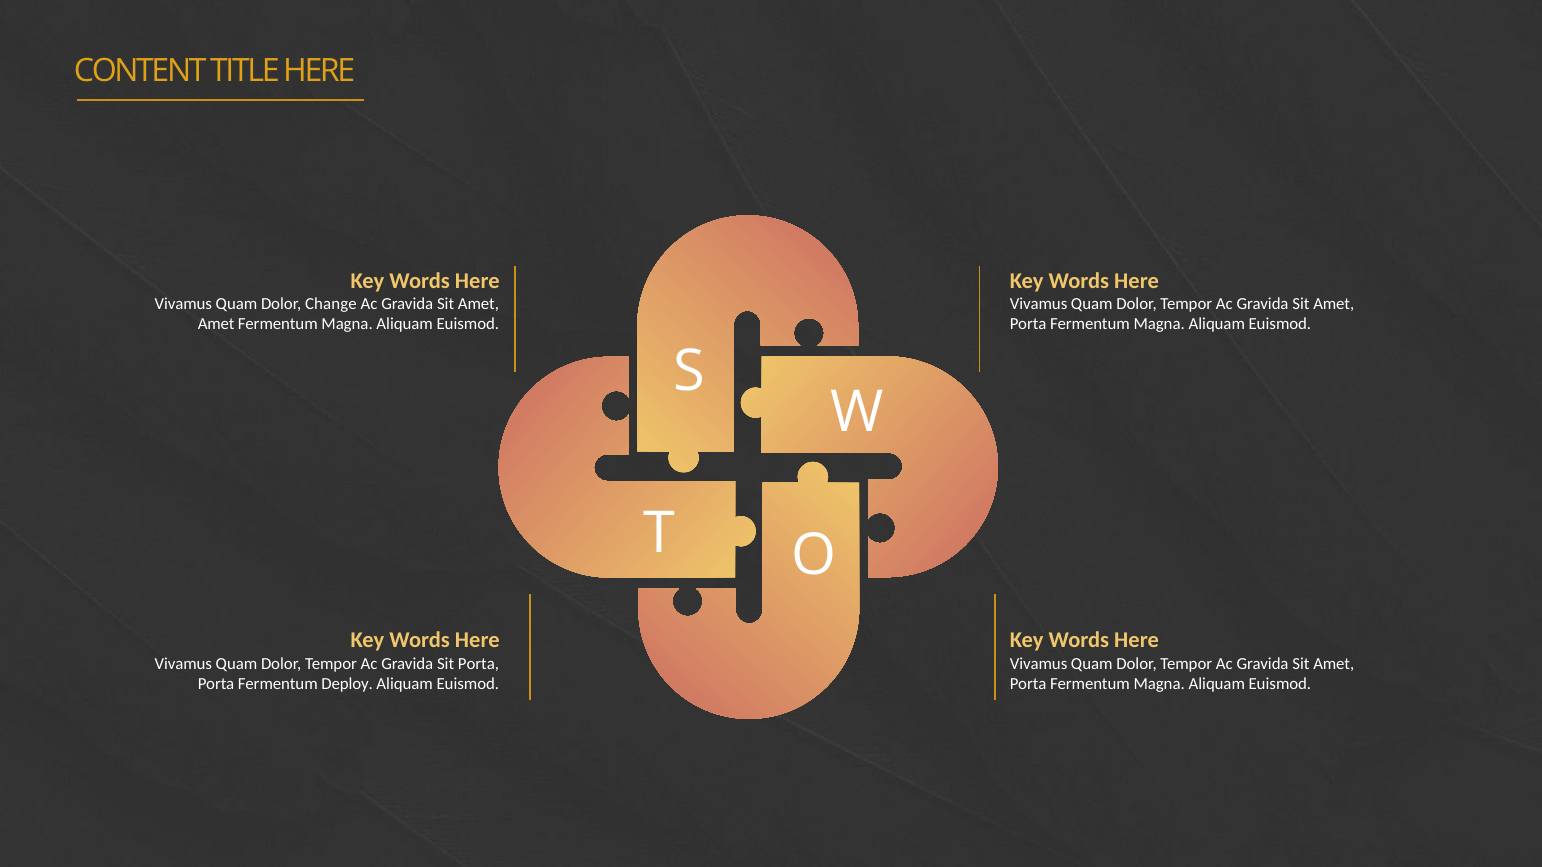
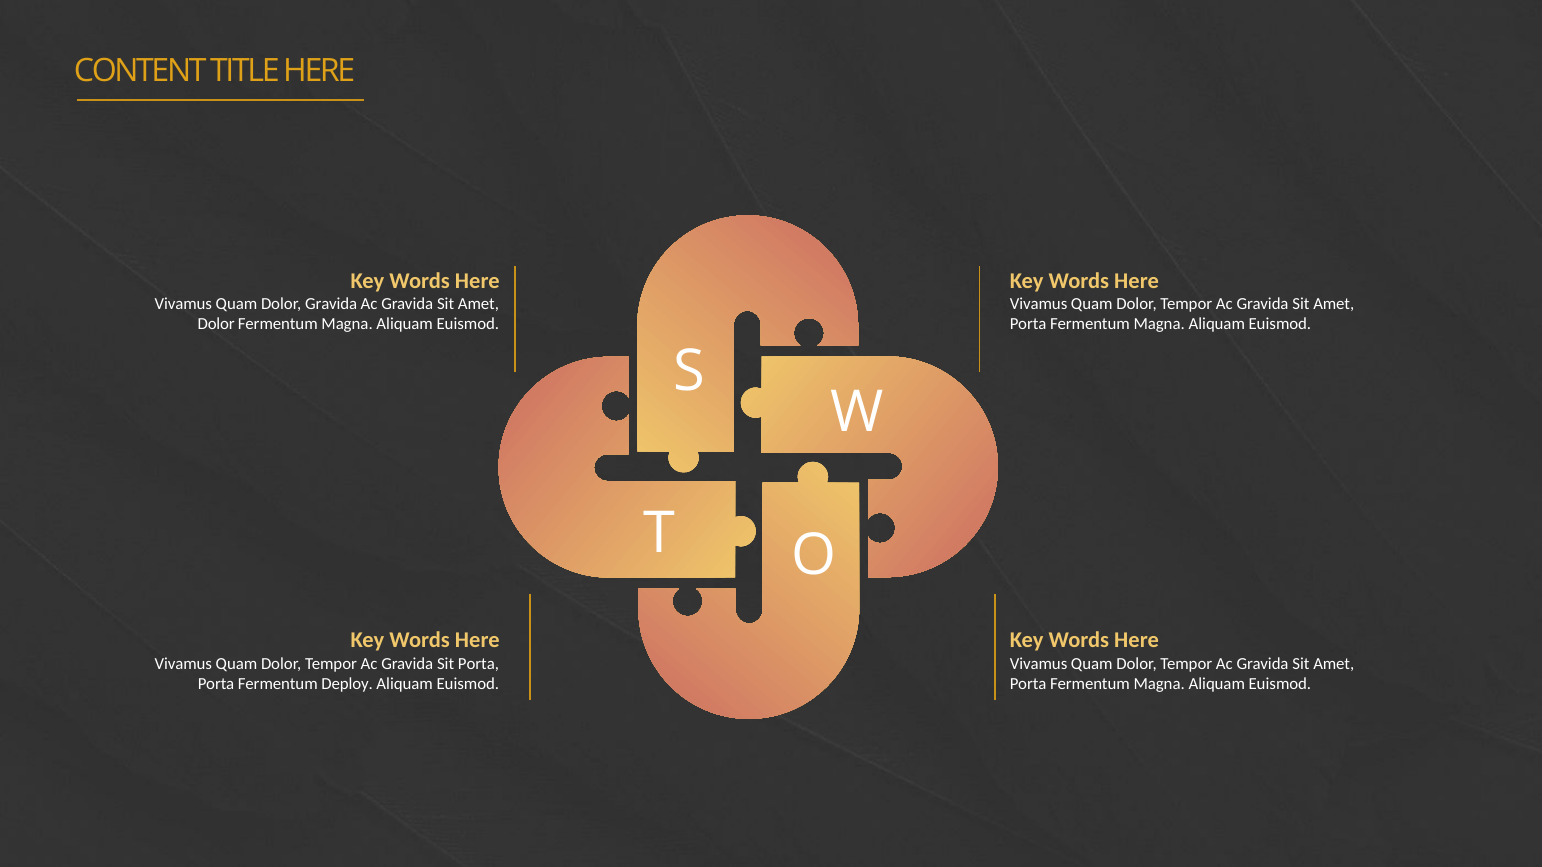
Dolor Change: Change -> Gravida (331, 304)
Amet: Amet -> Dolor (216, 325)
